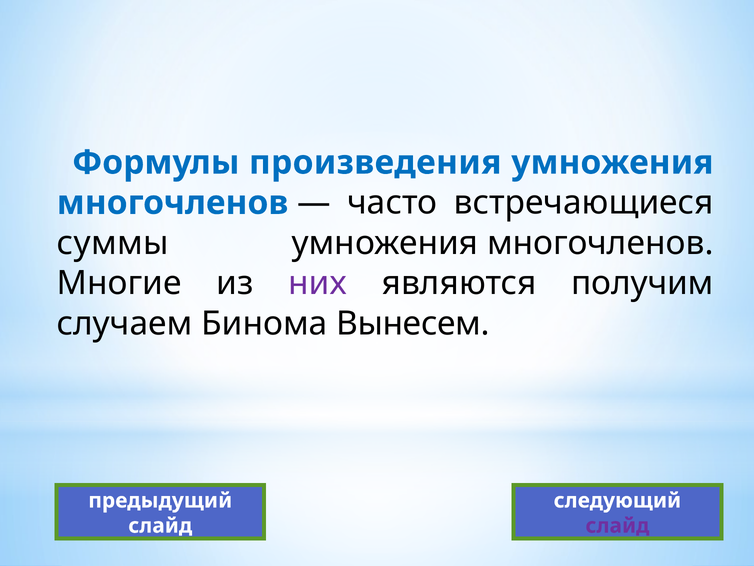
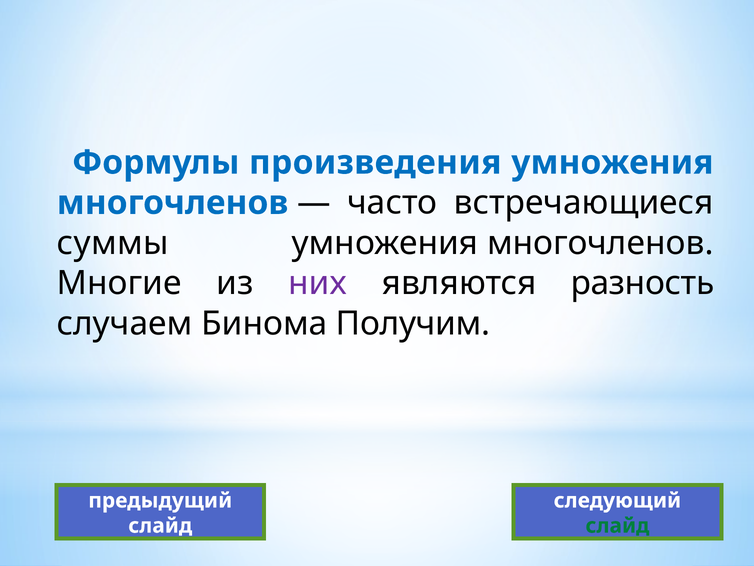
получим: получим -> разность (642, 283)
Вынесем: Вынесем -> Получим (413, 323)
слайд colour: purple -> green (617, 525)
